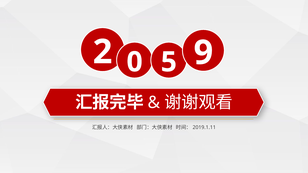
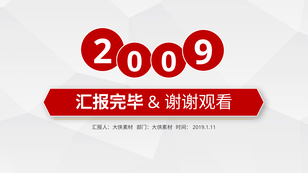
0 5: 5 -> 0 (169, 62)
